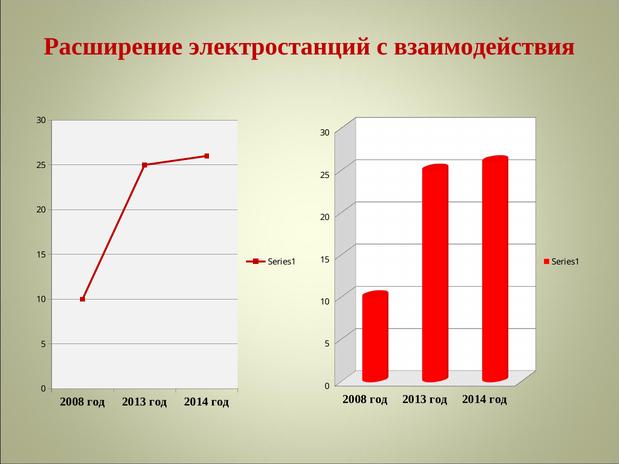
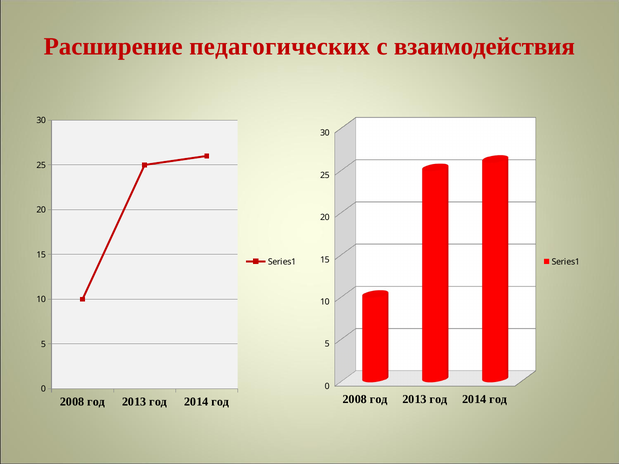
электростанций: электростанций -> педагогических (279, 47)
